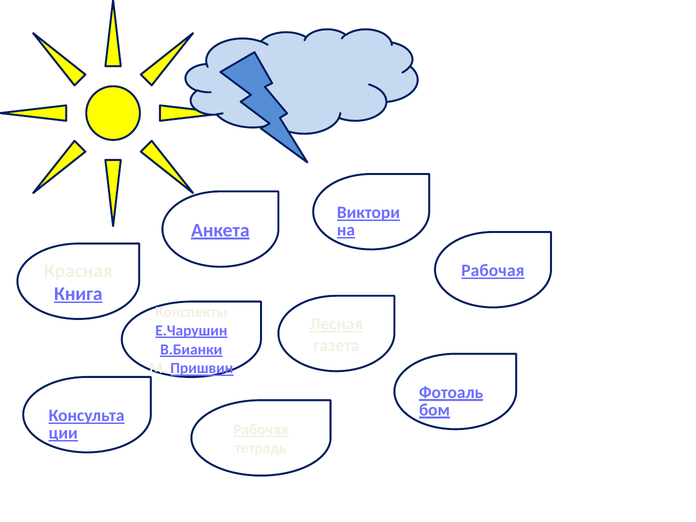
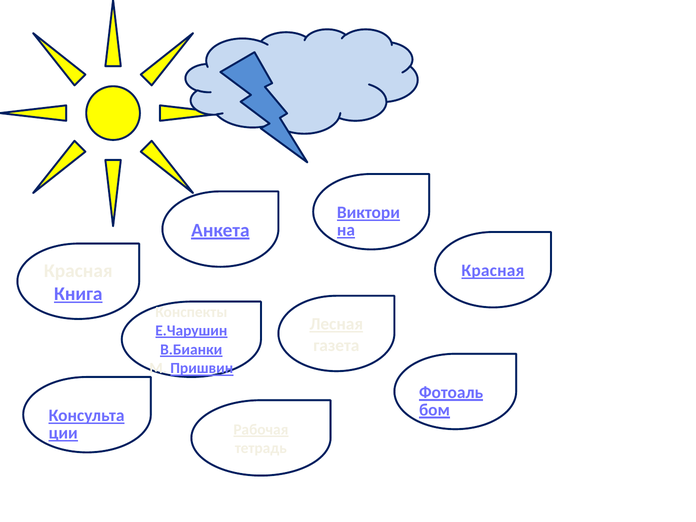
Рабочая: Рабочая -> Красная (493, 271)
